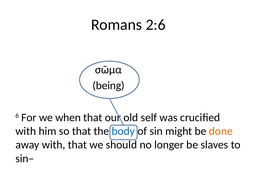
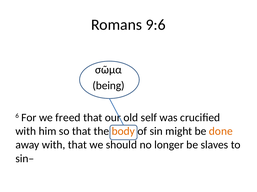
2:6: 2:6 -> 9:6 (156, 25)
when: when -> freed (68, 118)
body colour: blue -> orange (123, 132)
